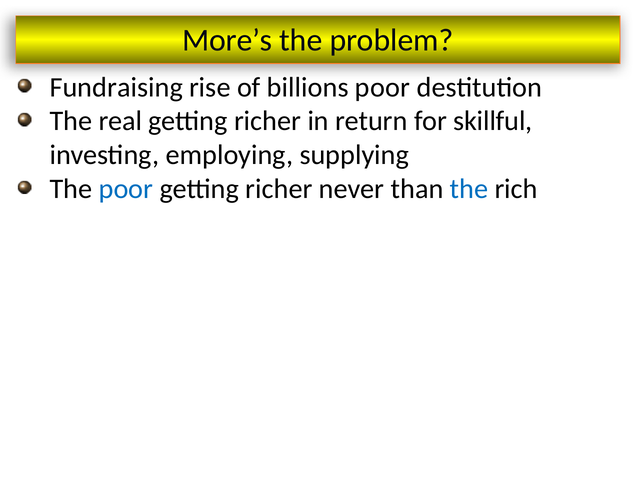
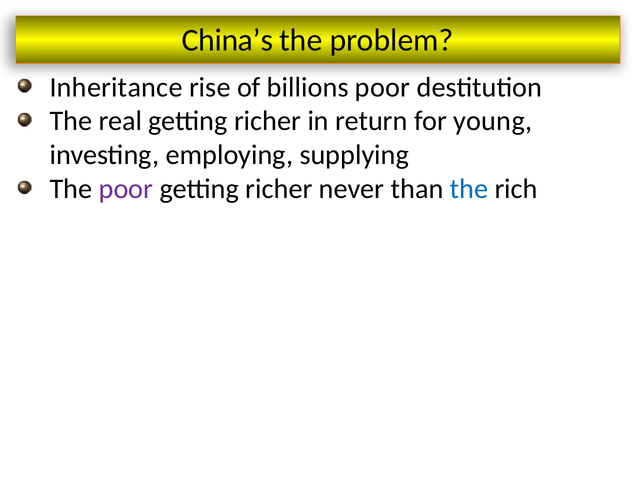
More’s: More’s -> China’s (227, 40)
Fundraising: Fundraising -> Inheritance (116, 87)
skillful: skillful -> young (493, 121)
poor colour: blue -> purple (126, 189)
